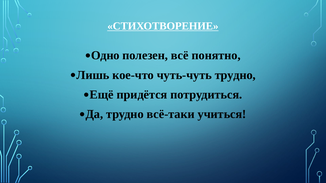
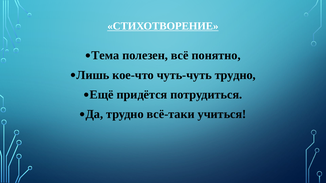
Одно: Одно -> Тема (105, 56)
